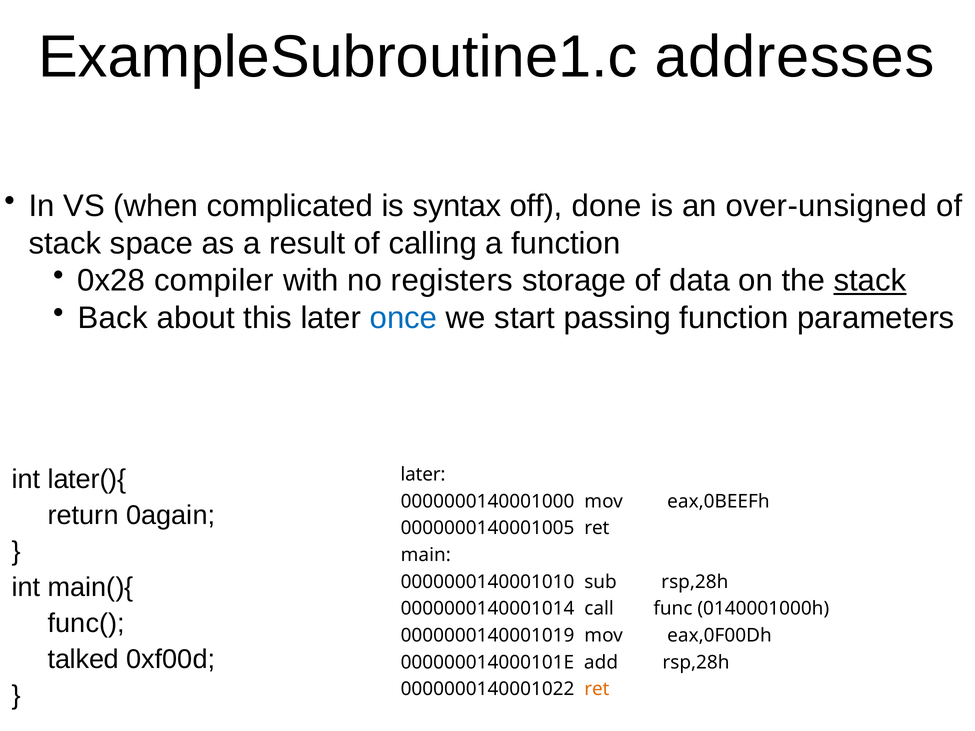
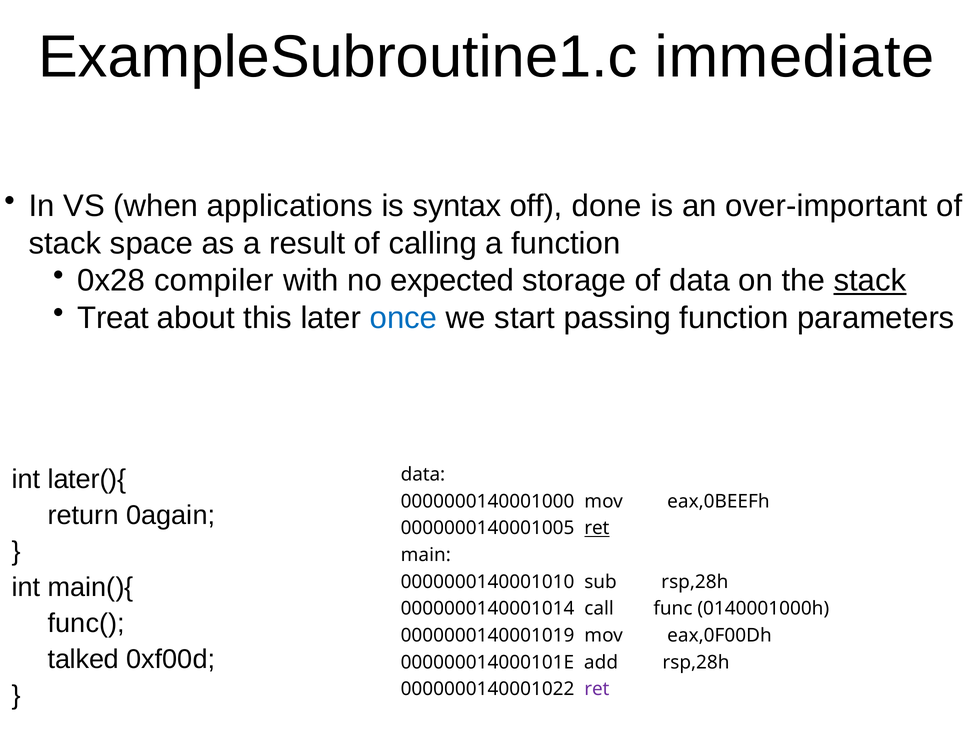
addresses: addresses -> immediate (795, 57)
complicated: complicated -> applications (290, 206)
over-unsigned: over-unsigned -> over-important (826, 206)
registers: registers -> expected (452, 281)
Back: Back -> Treat (113, 318)
later: later -> data (423, 475)
ret underline: none -> present (597, 528)
ret colour: orange -> purple (597, 689)
